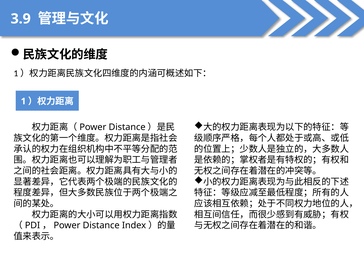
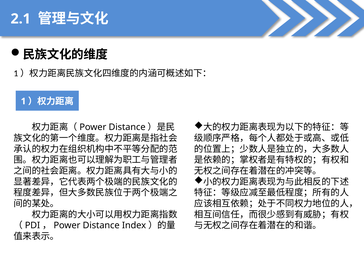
3.9: 3.9 -> 2.1 (21, 19)
